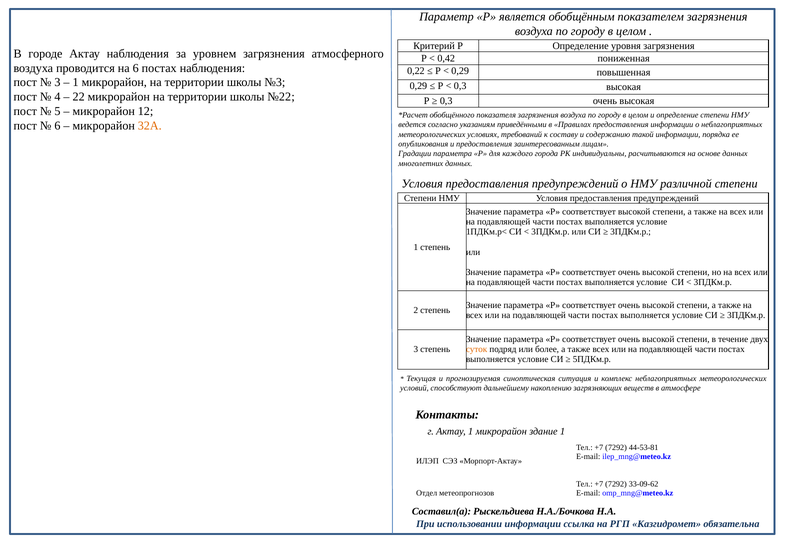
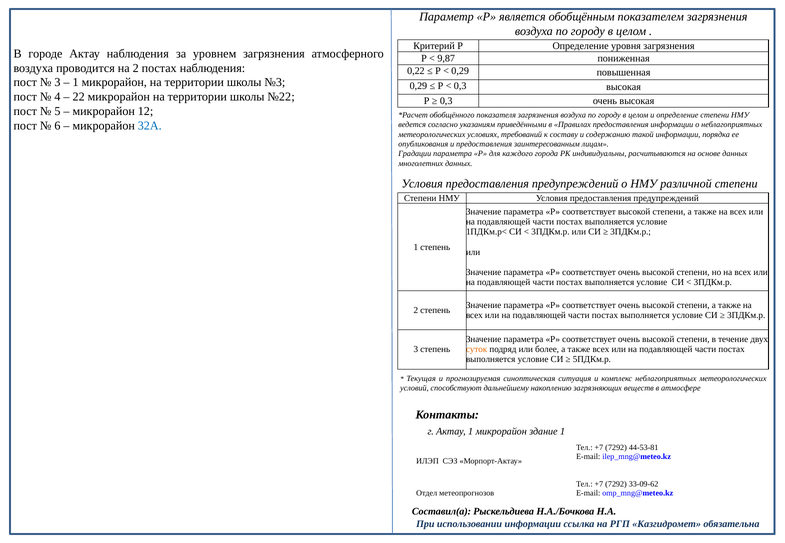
0,42: 0,42 -> 9,87 (446, 58)
на 6: 6 -> 2 (136, 68)
32А colour: orange -> blue (150, 126)
